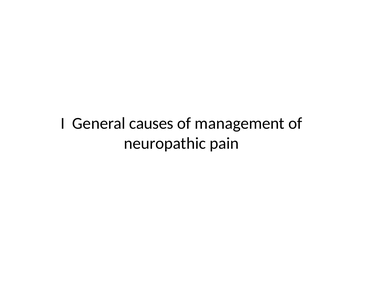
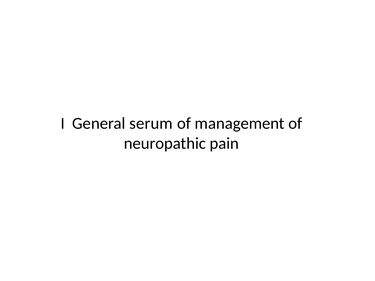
causes: causes -> serum (151, 124)
